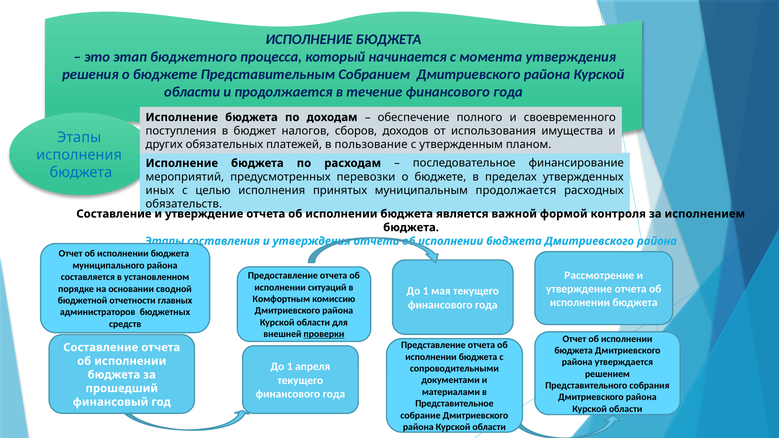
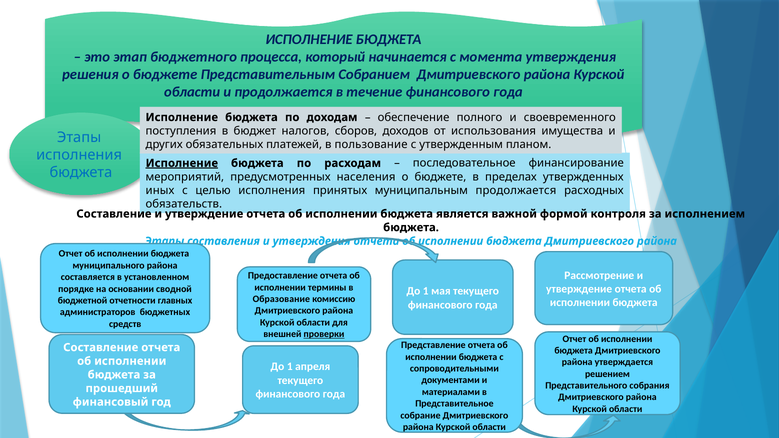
Исполнение underline: none -> present (182, 163)
перевозки: перевозки -> населения (366, 177)
ситуаций: ситуаций -> термины (327, 287)
Комфортным: Комфортным -> Образование (281, 299)
